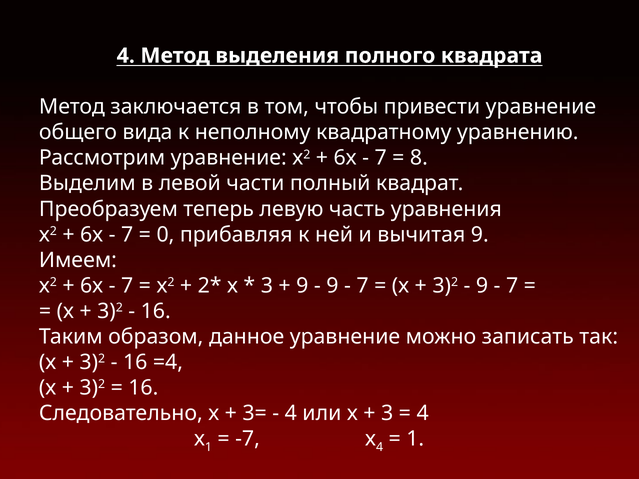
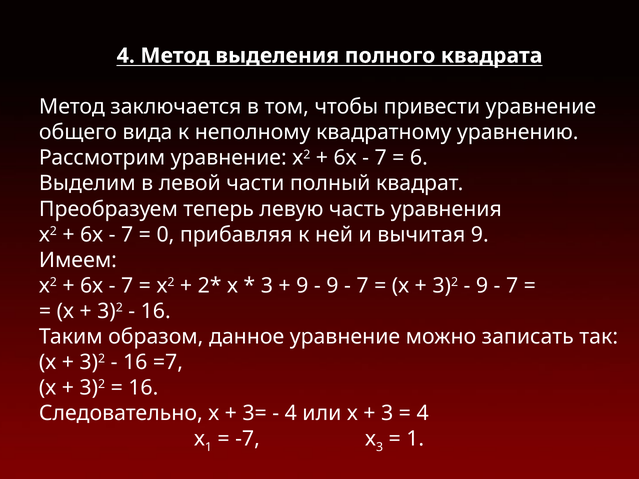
8: 8 -> 6 (419, 158)
=4: =4 -> =7 (168, 362)
х 4: 4 -> 3 (380, 447)
